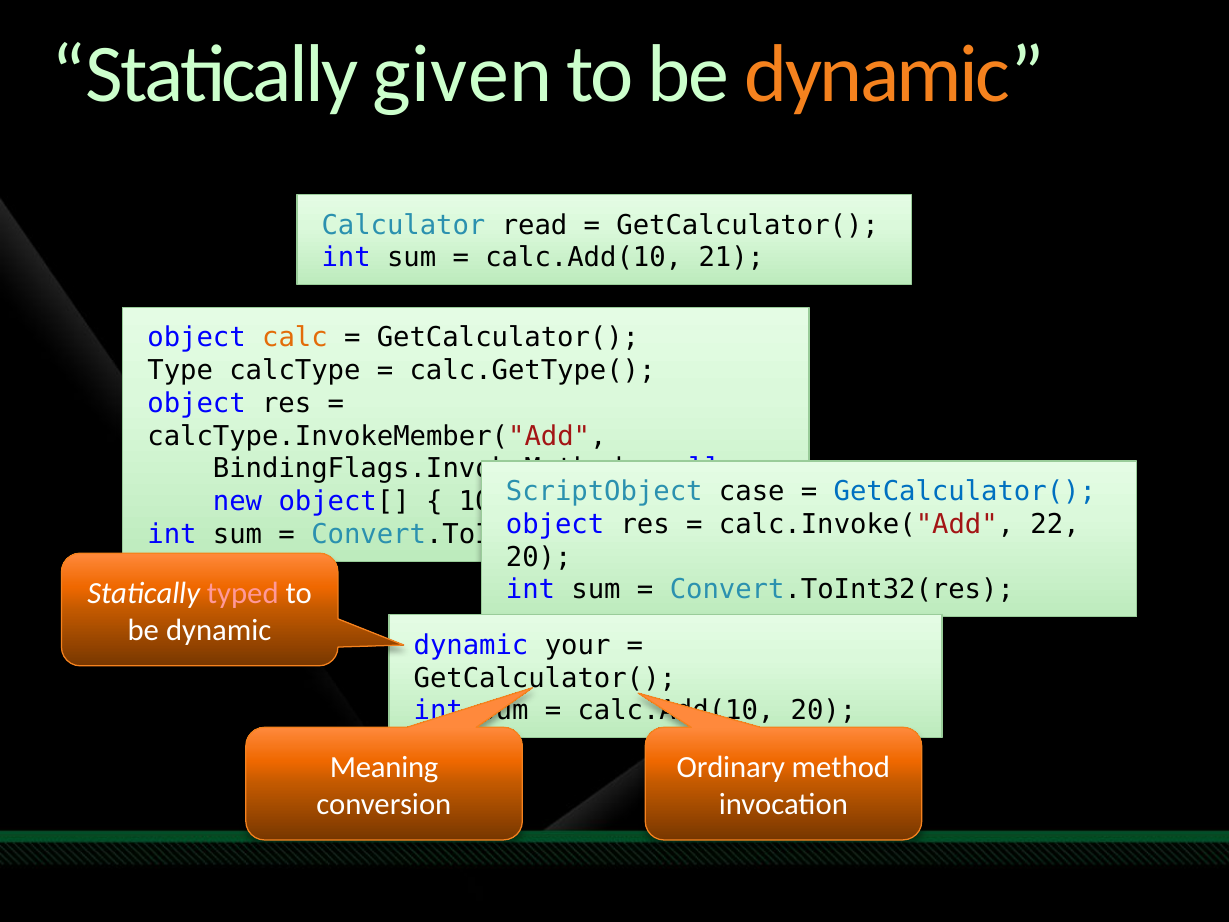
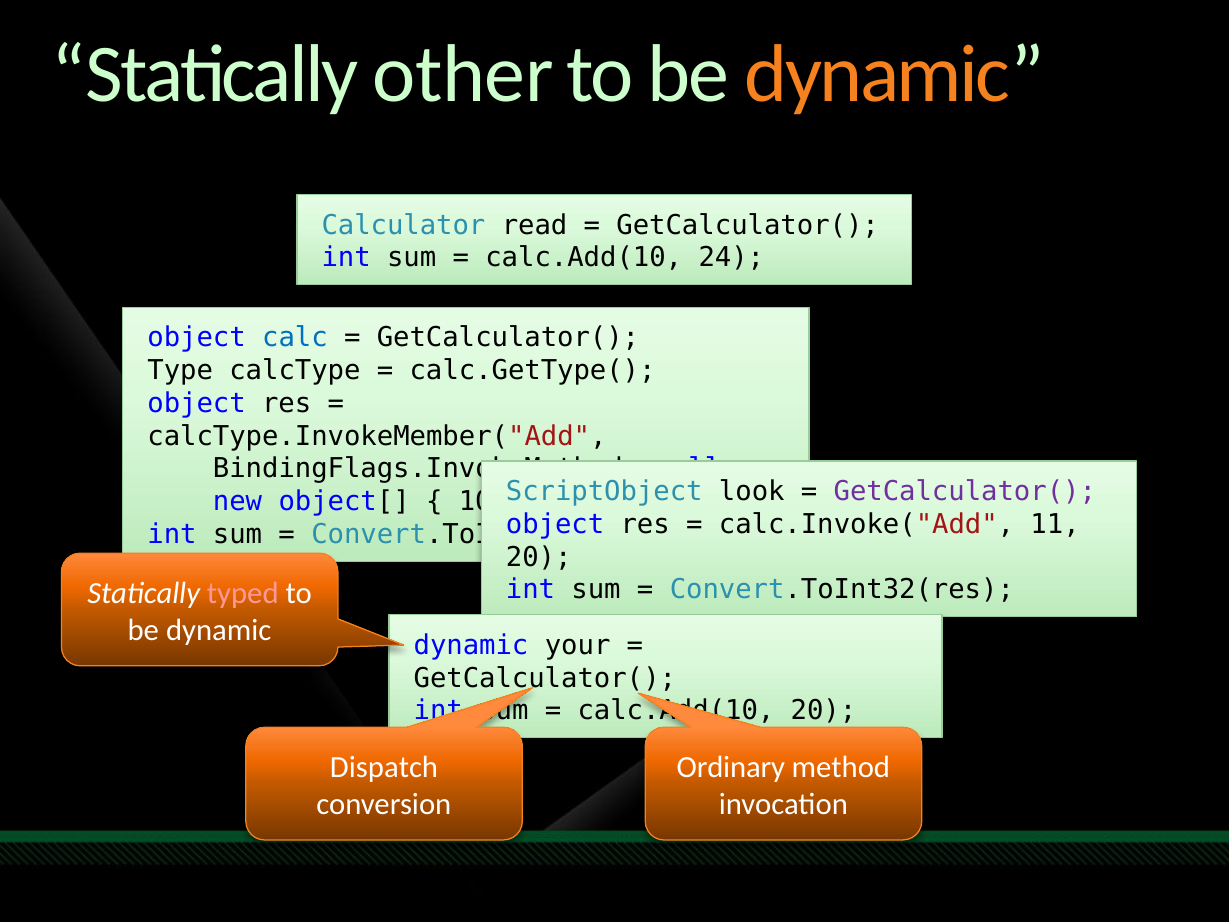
given: given -> other (463, 75)
21: 21 -> 24 (731, 258)
calc colour: orange -> blue (295, 338)
case: case -> look (752, 491)
GetCalculator( colour: blue -> purple (965, 491)
22: 22 -> 11 (1055, 524)
Meaning: Meaning -> Dispatch (384, 767)
